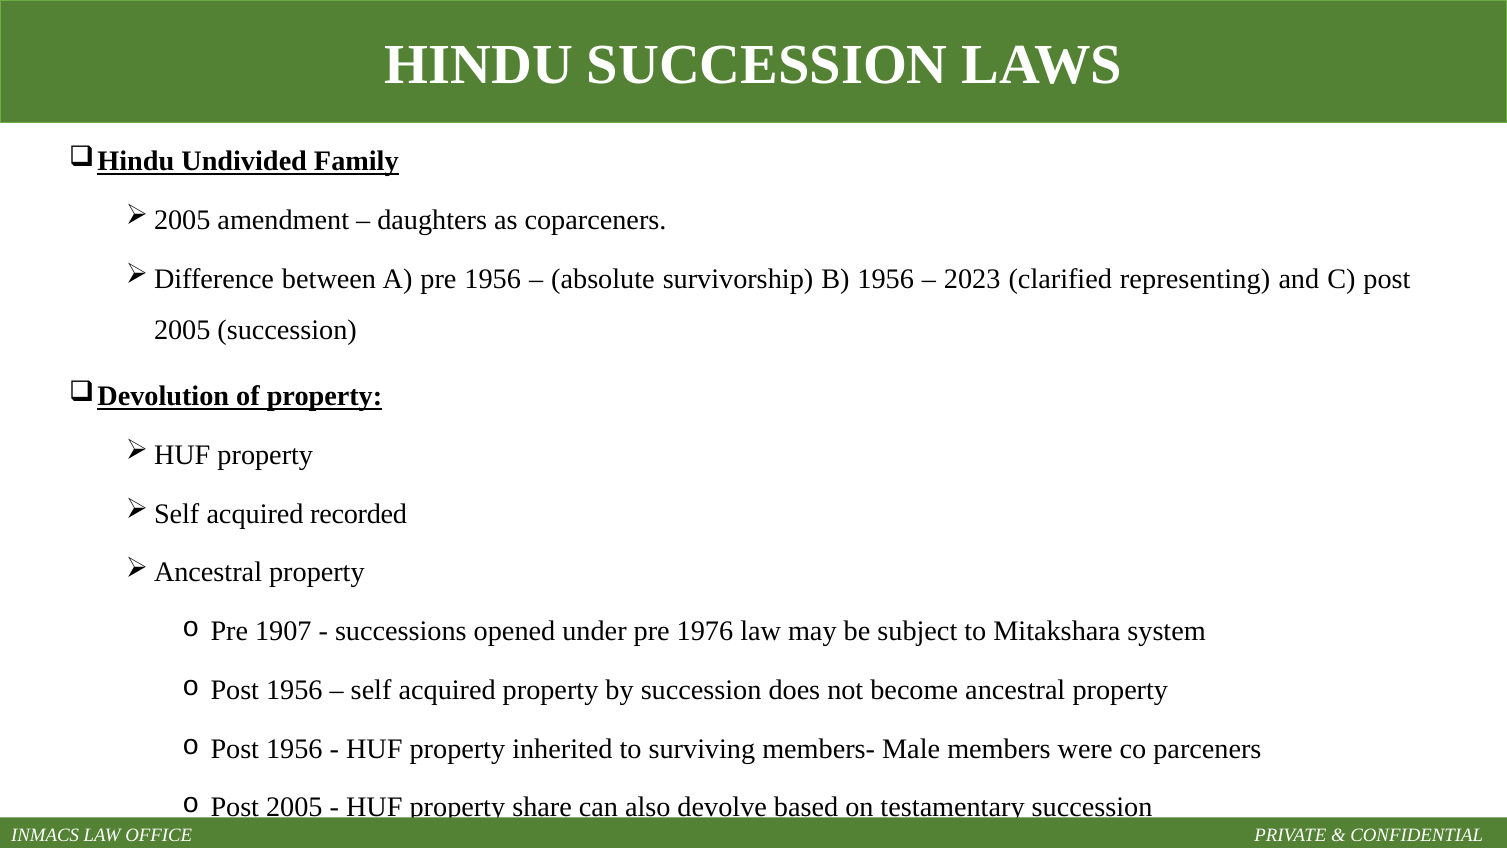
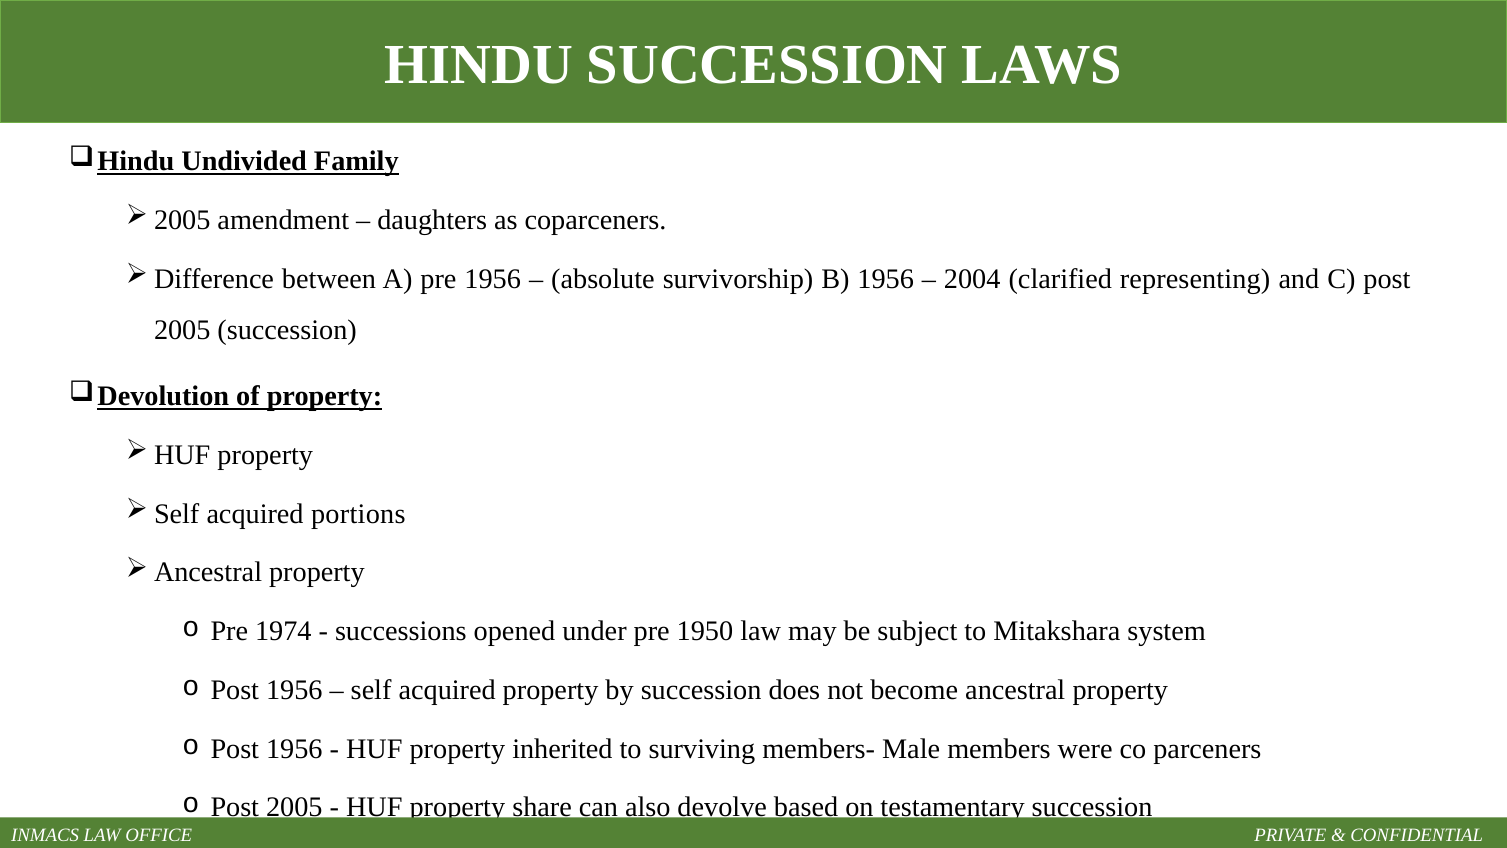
2023: 2023 -> 2004 (972, 279)
recorded: recorded -> portions (358, 514)
1907: 1907 -> 1974 (283, 631)
1976: 1976 -> 1950 (705, 631)
